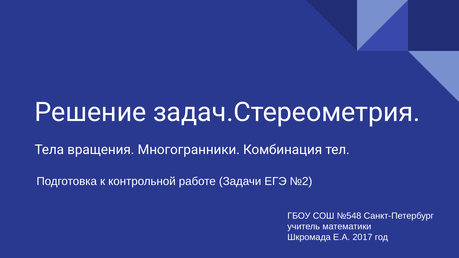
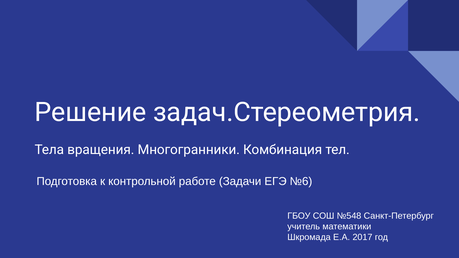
№2: №2 -> №6 (301, 182)
